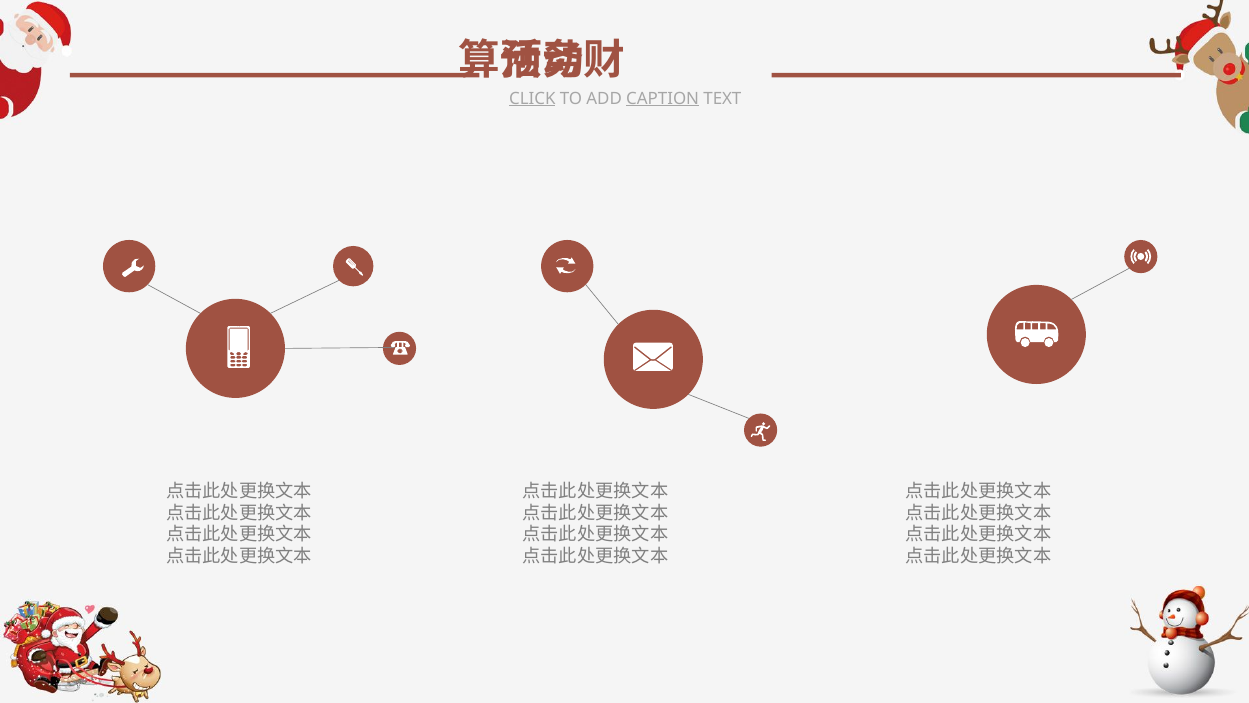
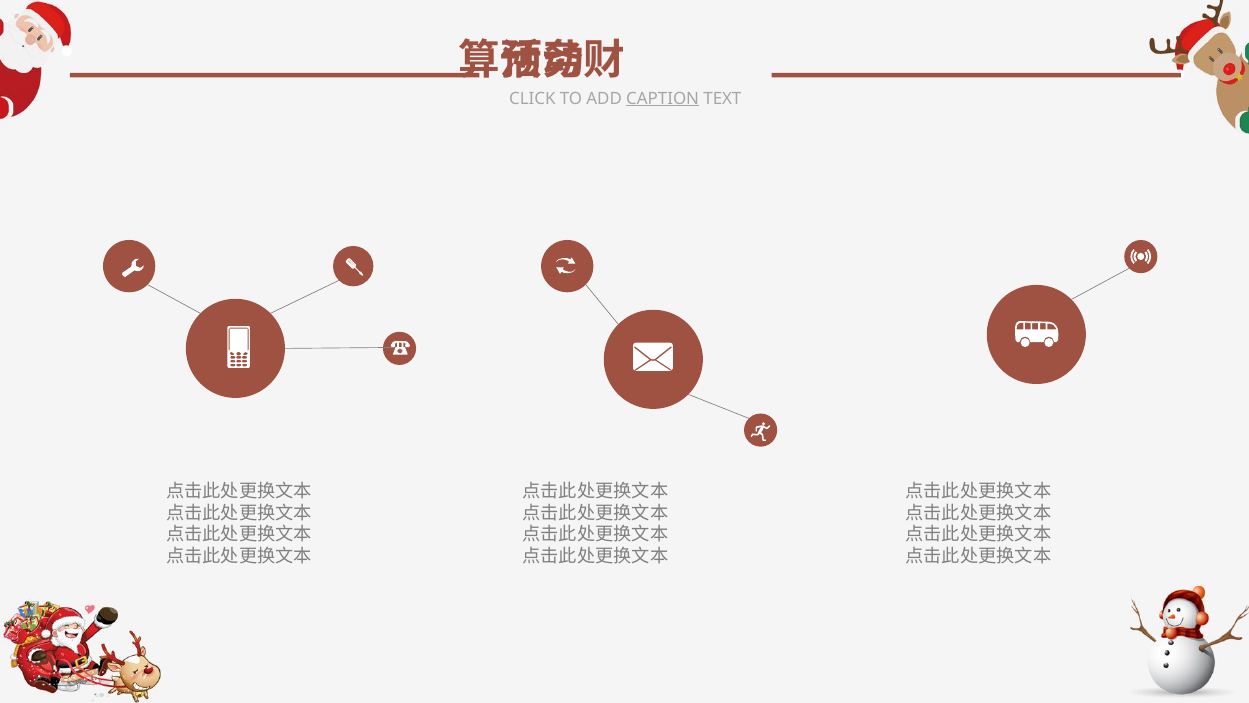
CLICK underline: present -> none (532, 99)
